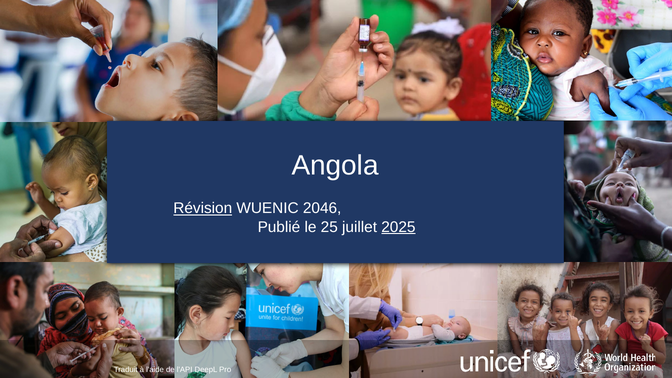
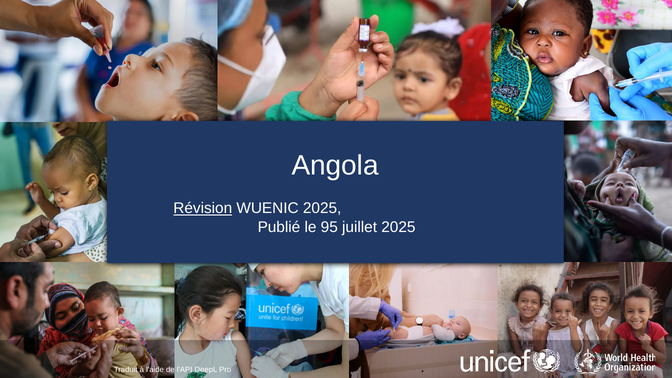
WUENIC 2046: 2046 -> 2025 (322, 208)
25: 25 -> 95 (329, 227)
2025 underline: present -> none (398, 227)
